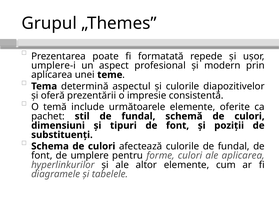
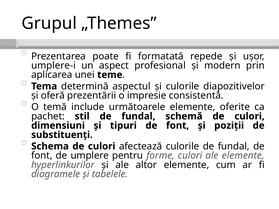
ale aplicarea: aplicarea -> elemente (243, 156)
